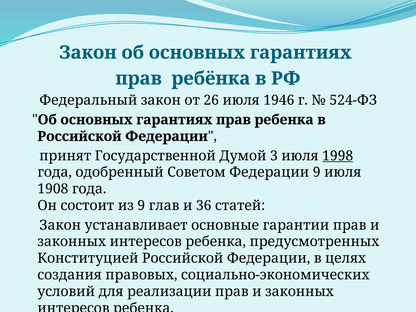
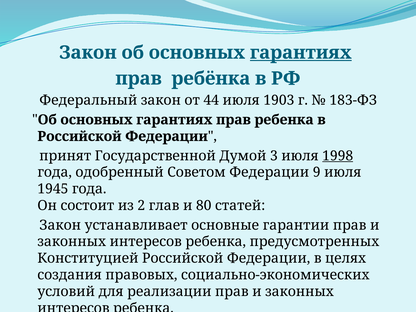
гарантиях underline: none -> present (301, 53)
26: 26 -> 44 (211, 100)
1946: 1946 -> 1903 (279, 100)
524-ФЗ: 524-ФЗ -> 183-ФЗ (353, 100)
1908: 1908 -> 1945 (53, 189)
из 9: 9 -> 2 (141, 206)
36: 36 -> 80 (204, 206)
